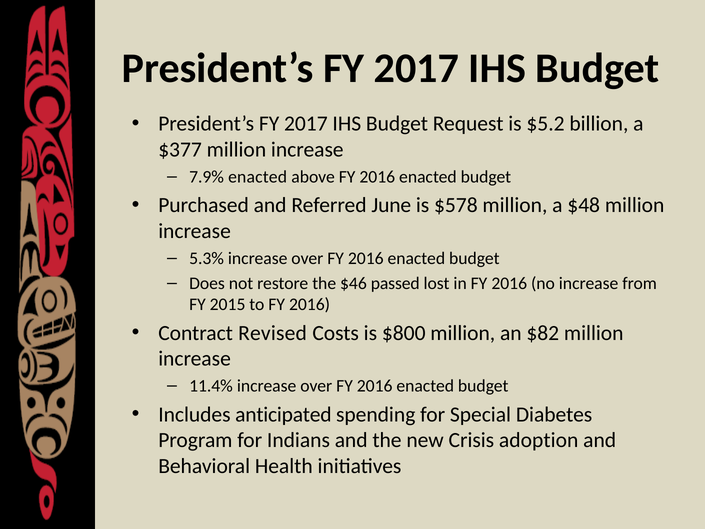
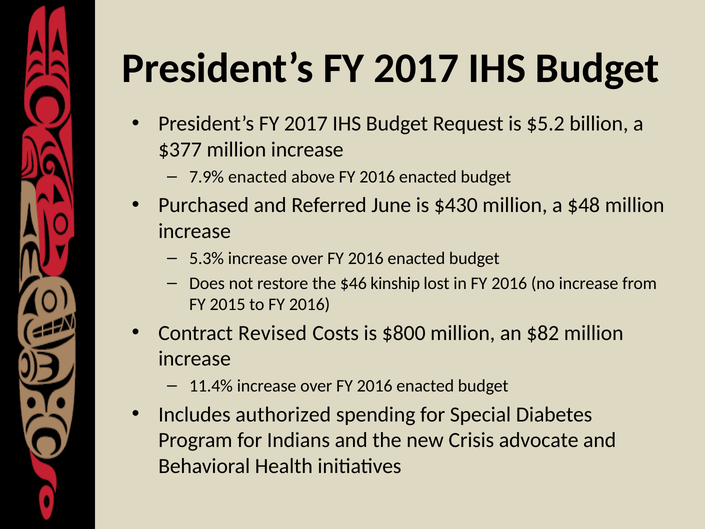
$578: $578 -> $430 (456, 205)
passed: passed -> kinship (395, 283)
anticipated: anticipated -> authorized (283, 414)
adoption: adoption -> advocate (539, 440)
